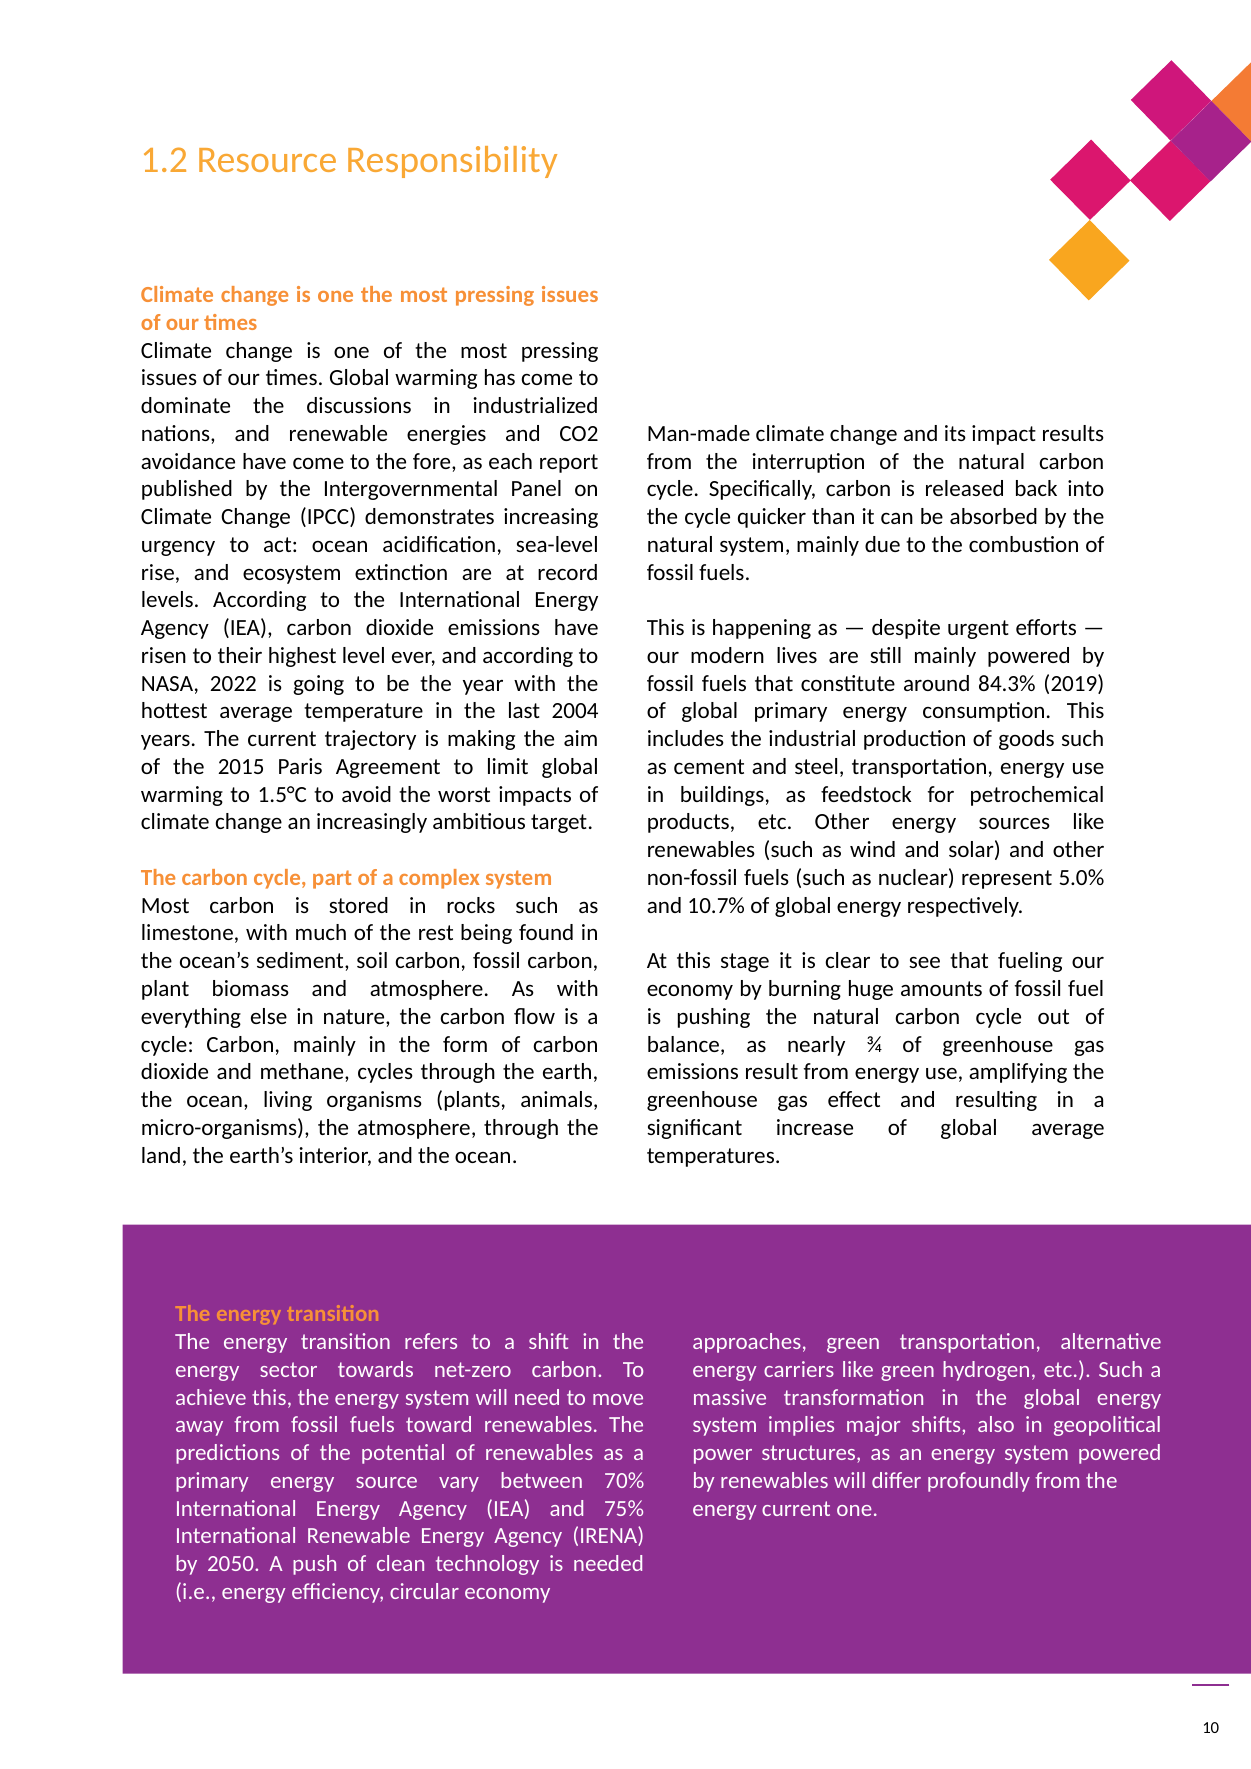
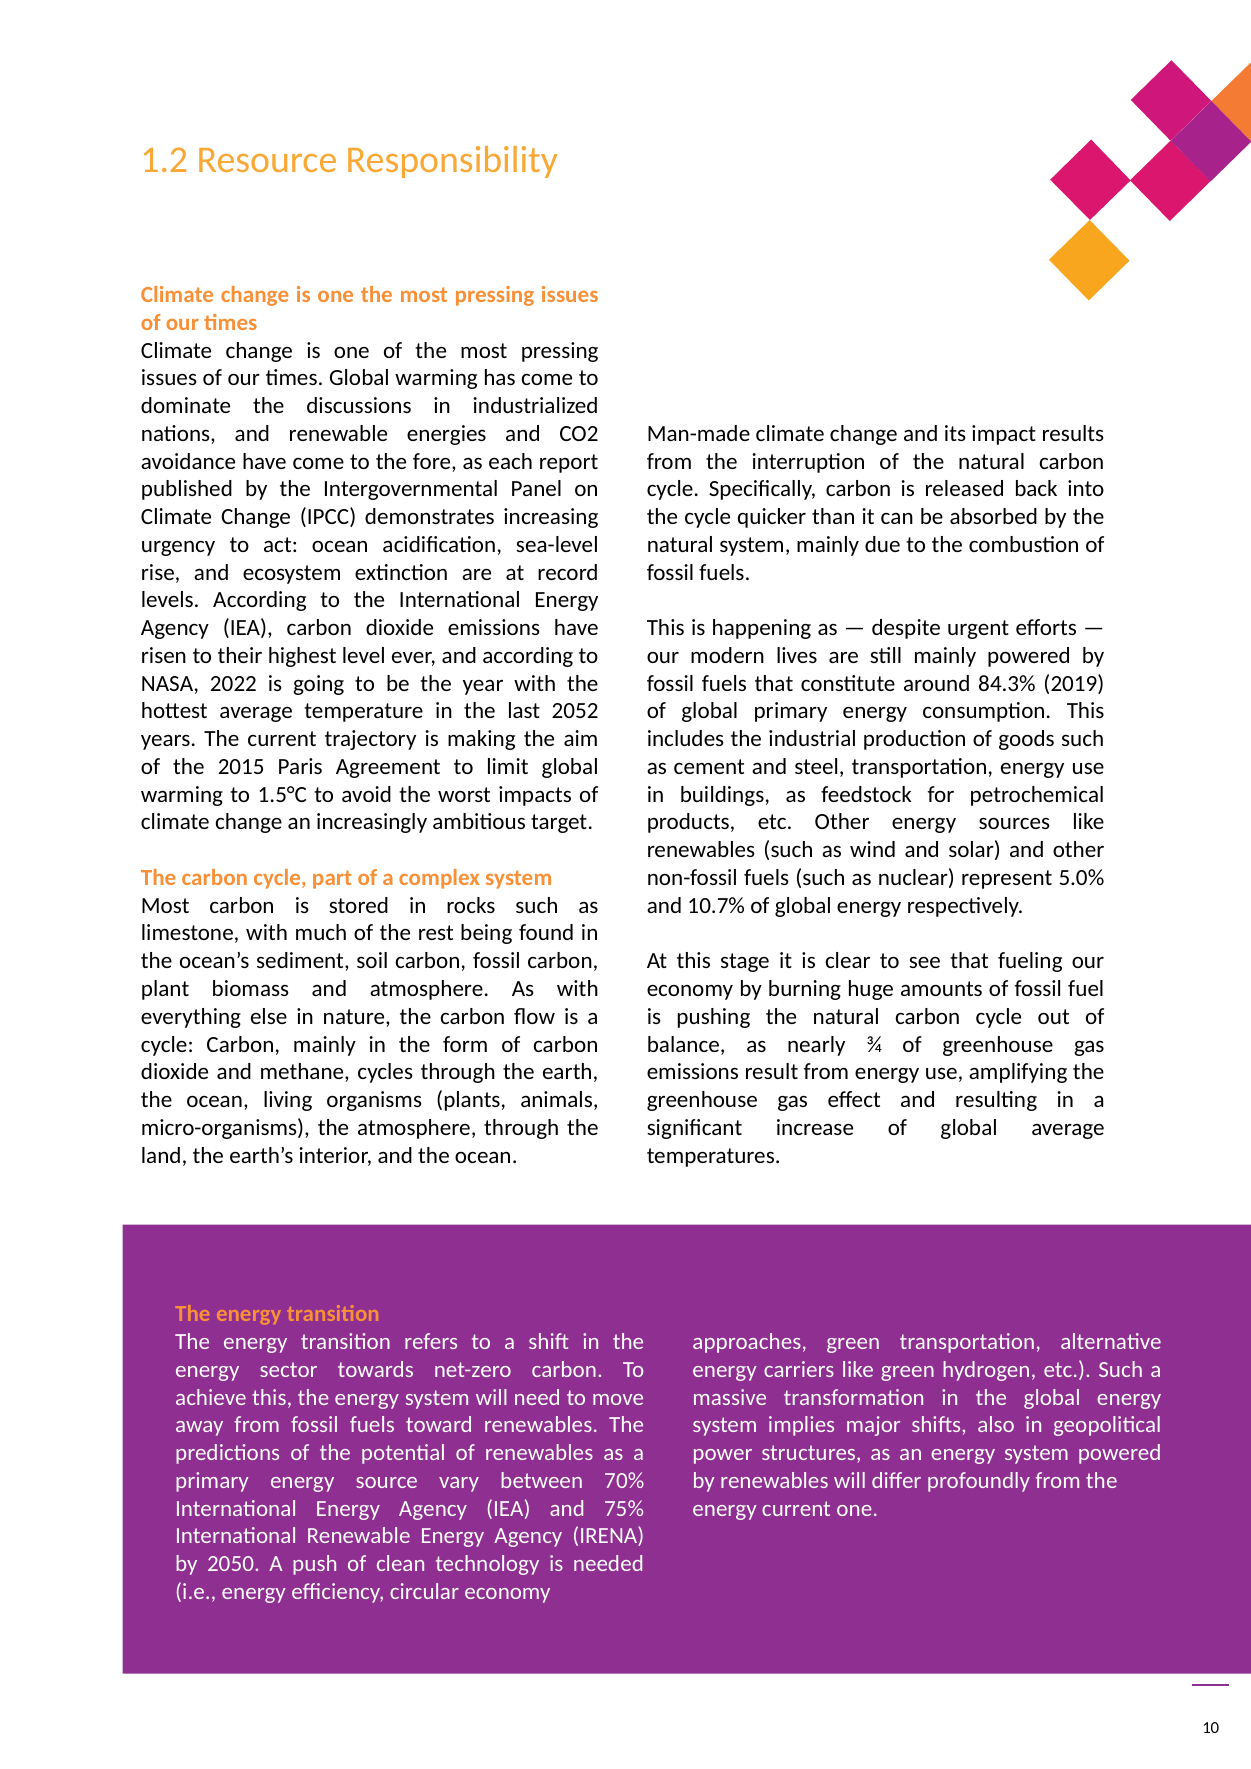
2004: 2004 -> 2052 (575, 711)
